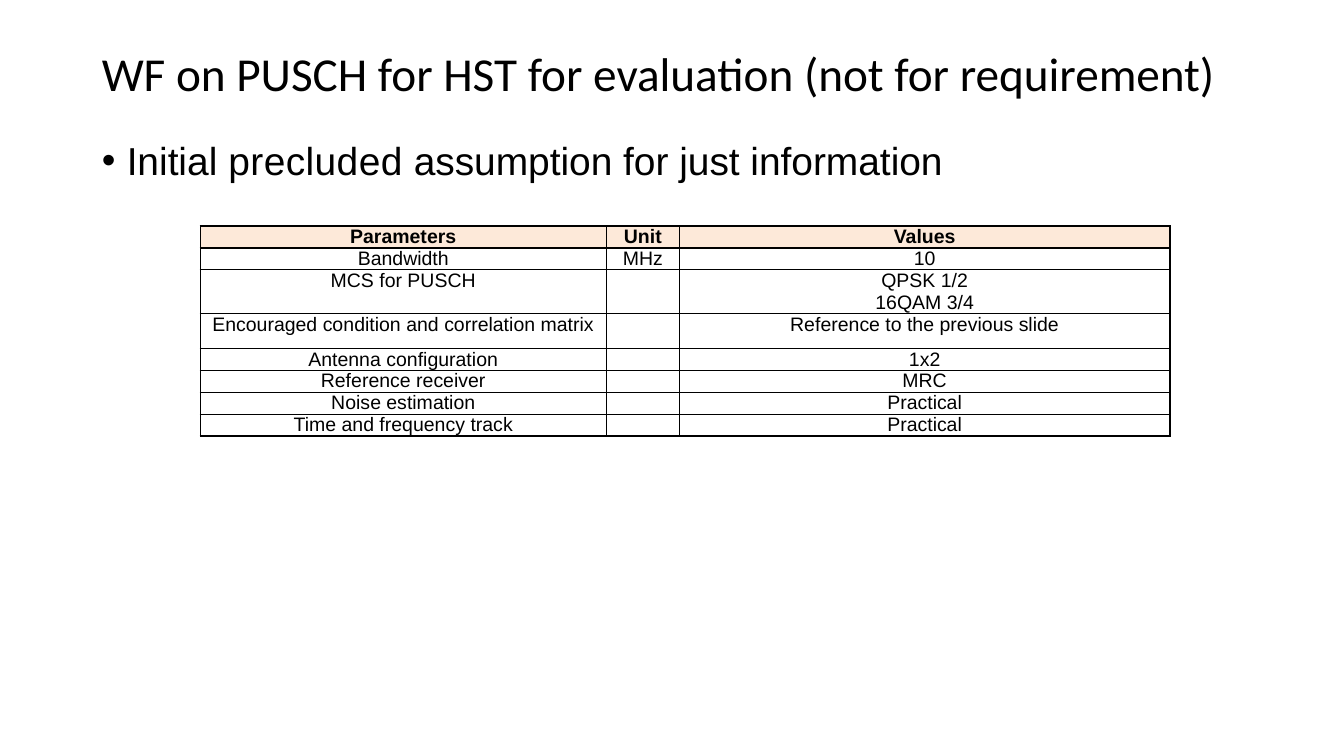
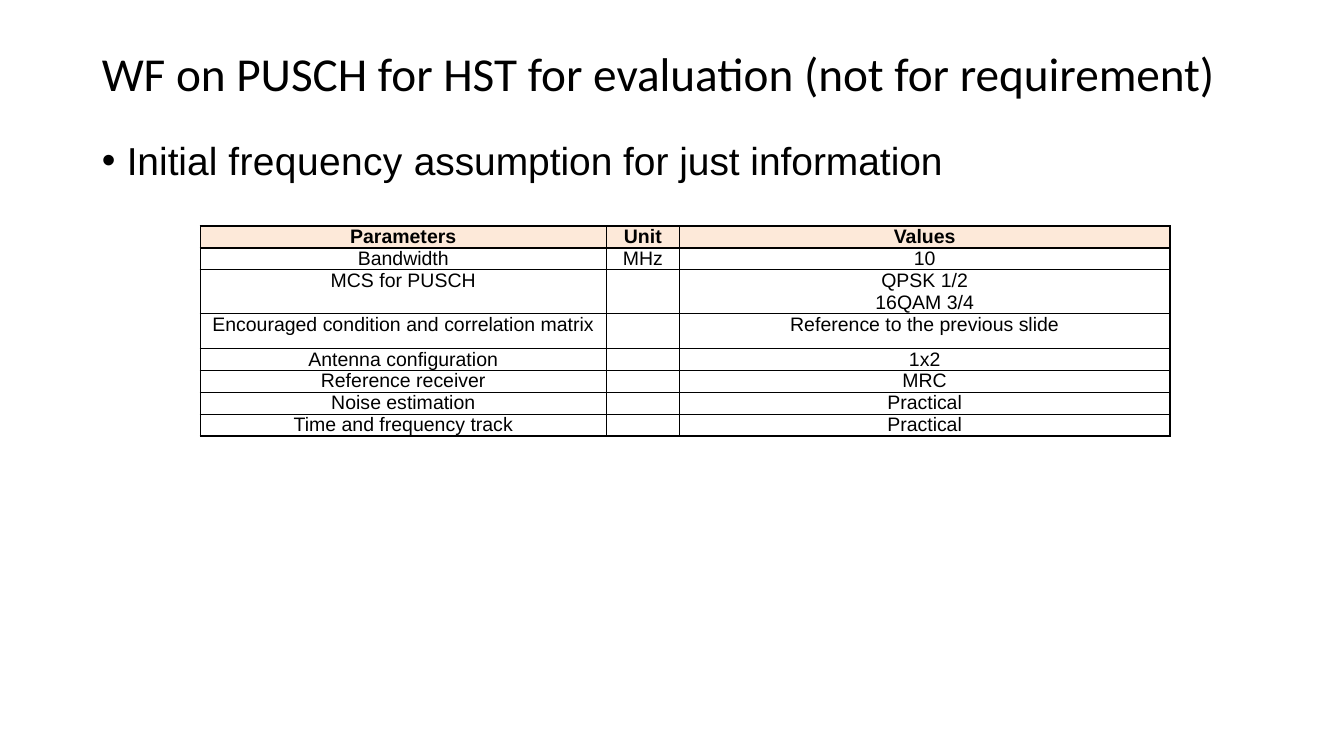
Initial precluded: precluded -> frequency (315, 163)
